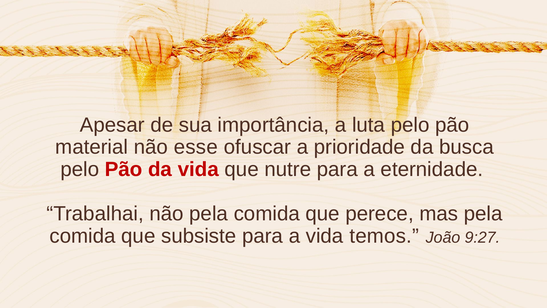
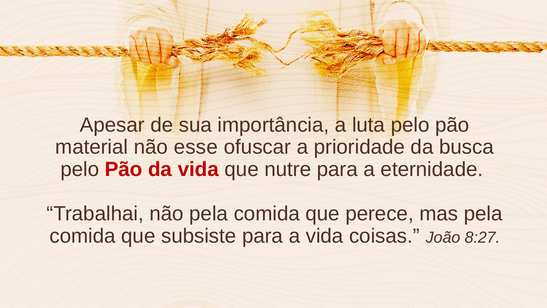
temos: temos -> coisas (384, 236)
9:27: 9:27 -> 8:27 (482, 237)
